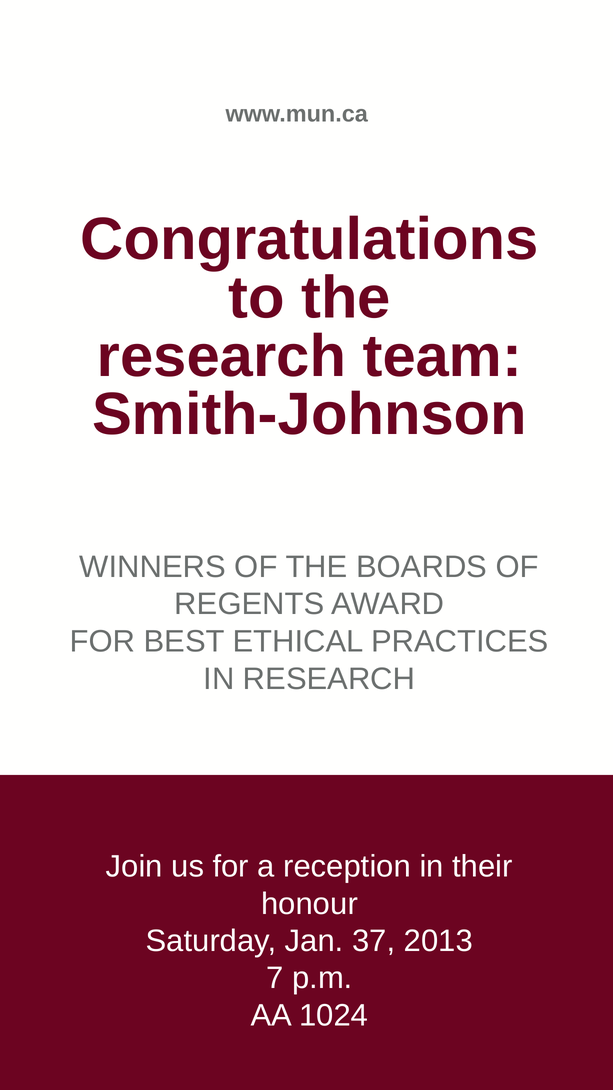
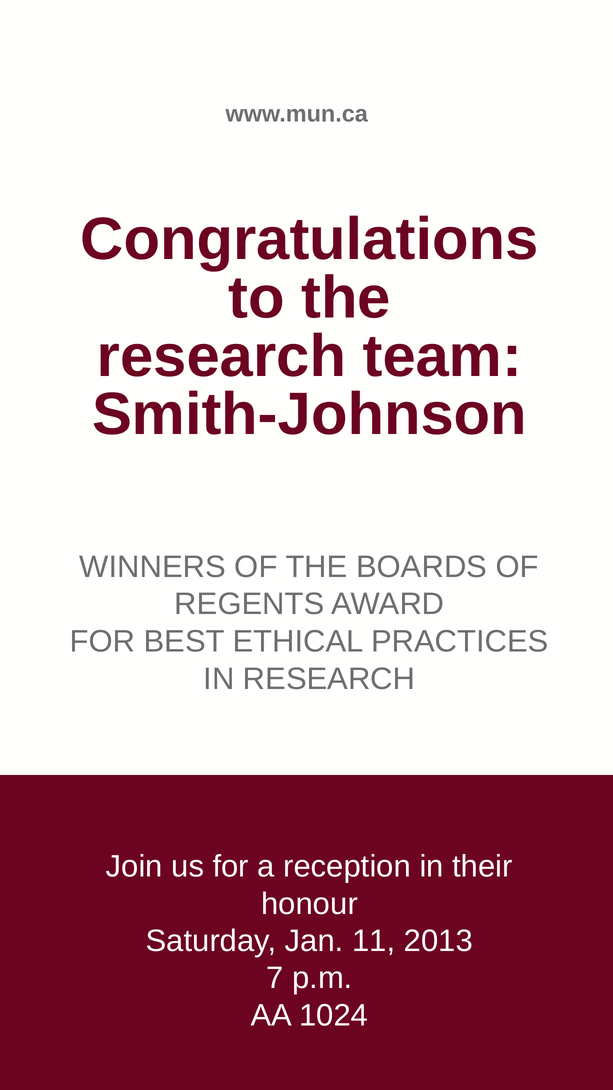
37: 37 -> 11 (374, 941)
